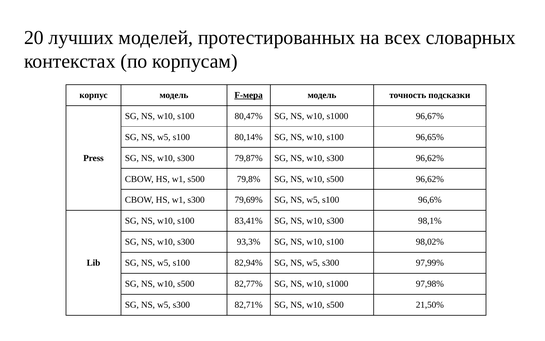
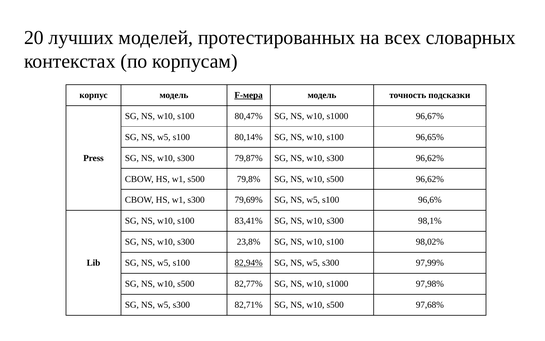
93,3%: 93,3% -> 23,8% (249, 242)
82,94% underline: none -> present (249, 263)
21,50%: 21,50% -> 97,68% (430, 305)
